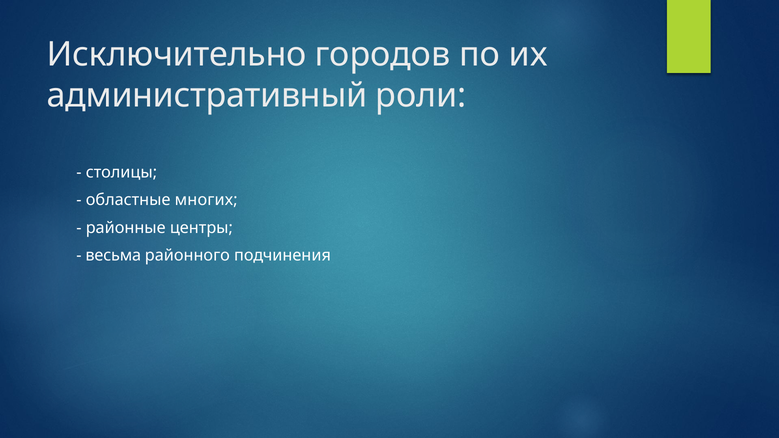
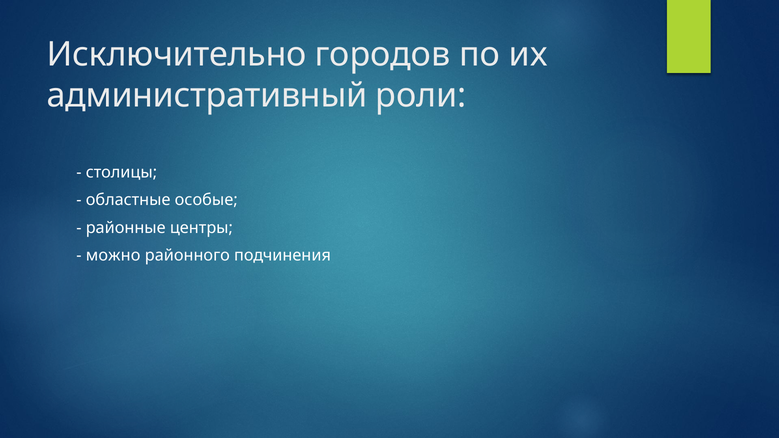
многих: многих -> особые (206, 200)
весьма: весьма -> можно (113, 255)
